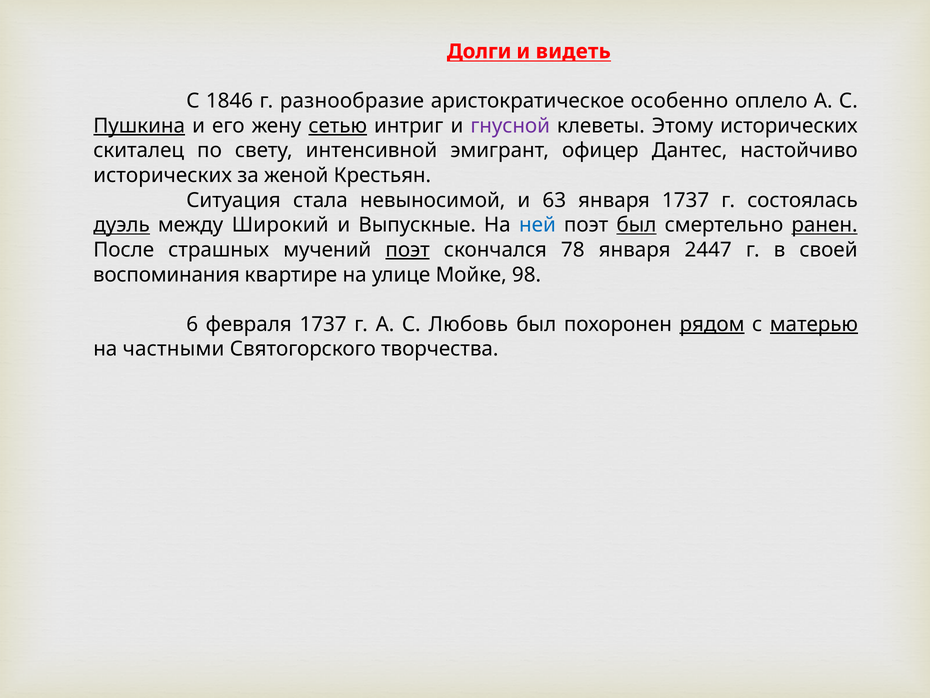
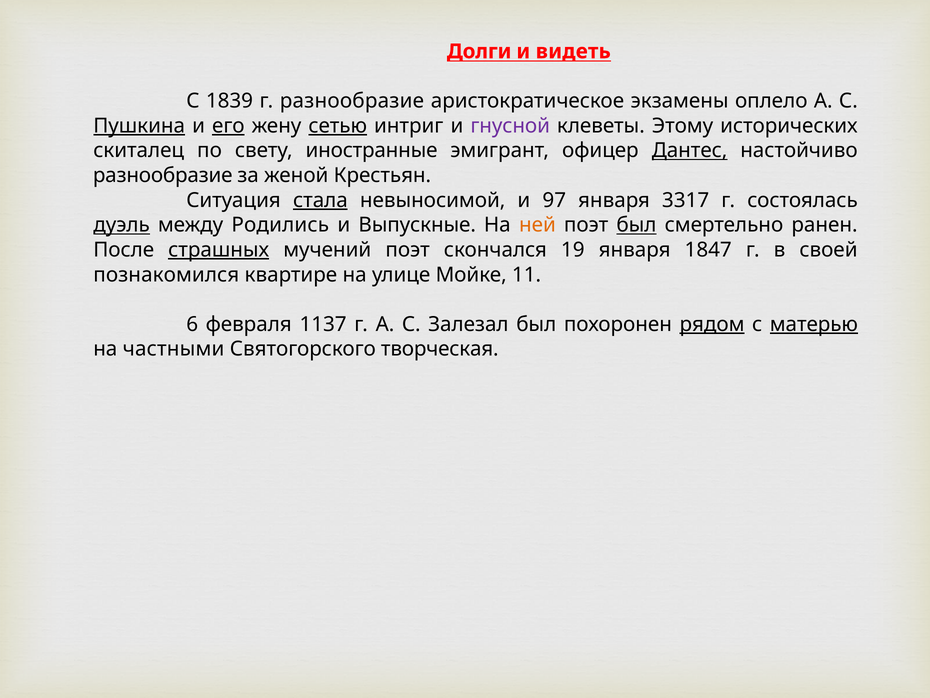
1846: 1846 -> 1839 (229, 101)
особенно: особенно -> экзамены (680, 101)
его underline: none -> present (228, 126)
интенсивной: интенсивной -> иностранные (372, 151)
Дантес underline: none -> present (690, 151)
исторических: исторических -> разнообразие (163, 175)
стала underline: none -> present (320, 200)
63: 63 -> 97 (554, 200)
января 1737: 1737 -> 3317 (686, 200)
Широкий: Широкий -> Родились (280, 225)
ней colour: blue -> orange (537, 225)
ранен underline: present -> none (824, 225)
страшных underline: none -> present (219, 250)
поэт underline: present -> none (408, 250)
78: 78 -> 19 (573, 250)
2447: 2447 -> 1847 (708, 250)
воспоминания: воспоминания -> познакомился (166, 274)
98: 98 -> 11 (527, 274)
февраля 1737: 1737 -> 1137 (323, 324)
Любовь: Любовь -> Залезал (468, 324)
творчества: творчества -> творческая (440, 349)
